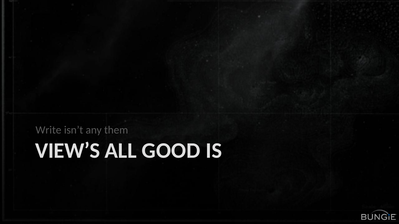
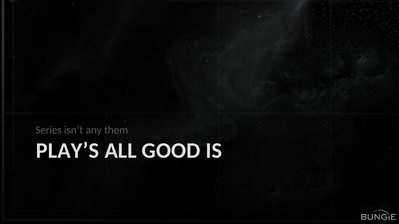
Write: Write -> Series (49, 130)
VIEW’S: VIEW’S -> PLAY’S (67, 151)
